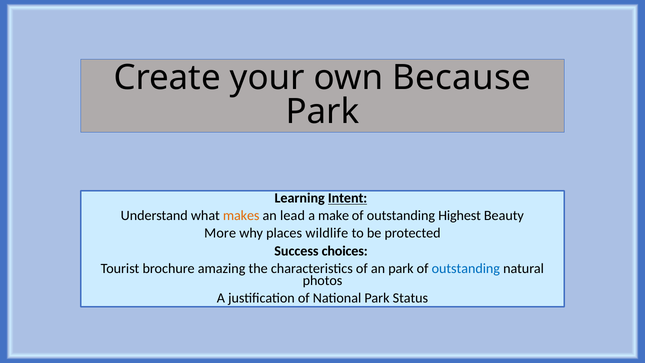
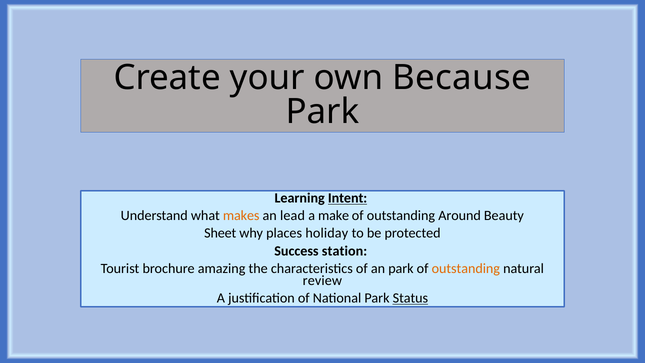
Highest: Highest -> Around (460, 216)
More: More -> Sheet (220, 233)
wildlife: wildlife -> holiday (327, 233)
choices: choices -> station (345, 251)
outstanding colour: blue -> orange (466, 268)
photos: photos -> review (322, 281)
Status underline: none -> present (410, 298)
